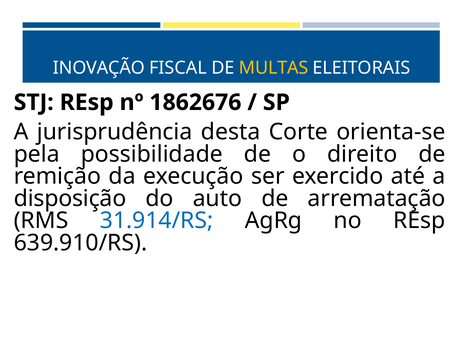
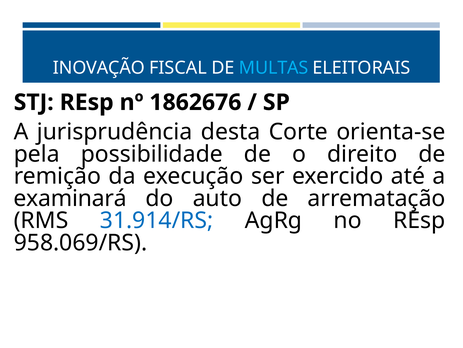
MULTAS colour: yellow -> light blue (274, 68)
disposição: disposição -> examinará (70, 198)
639.910/RS: 639.910/RS -> 958.069/RS (80, 242)
